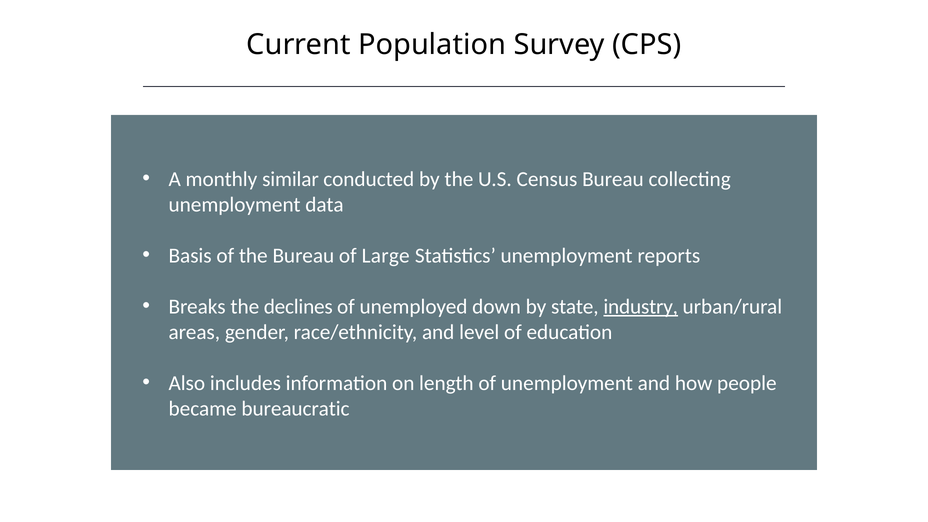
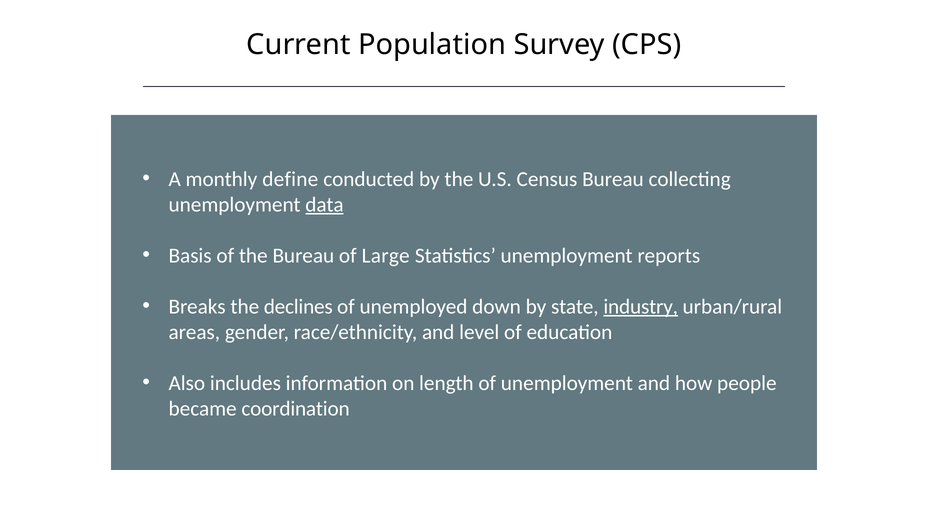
similar: similar -> define (290, 179)
data underline: none -> present (324, 205)
bureaucratic: bureaucratic -> coordination (296, 409)
